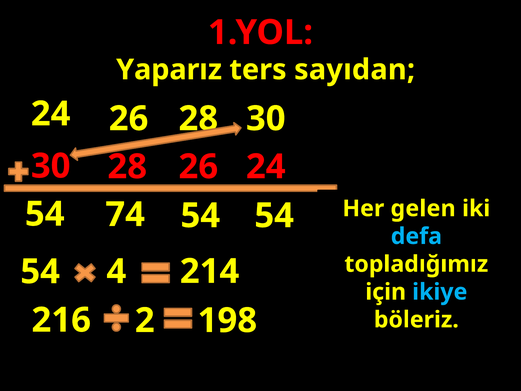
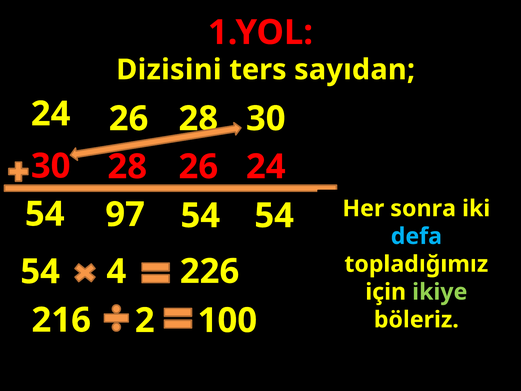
Yaparız: Yaparız -> Dizisini (169, 70)
gelen: gelen -> sonra (423, 208)
74: 74 -> 97 (125, 214)
214: 214 -> 226 (210, 271)
ikiye colour: light blue -> light green (440, 292)
198: 198 -> 100 (227, 320)
